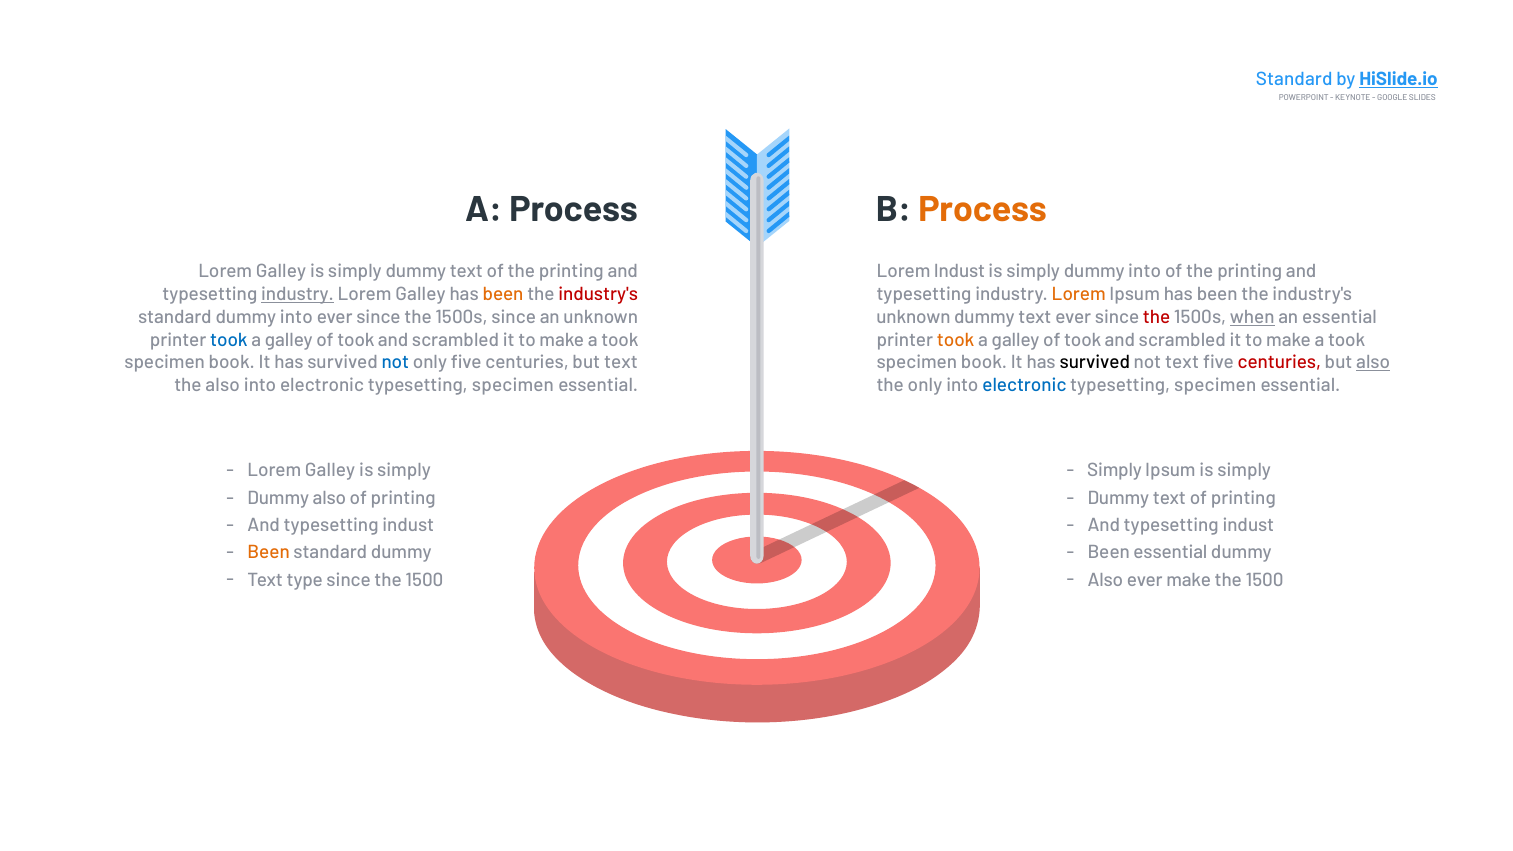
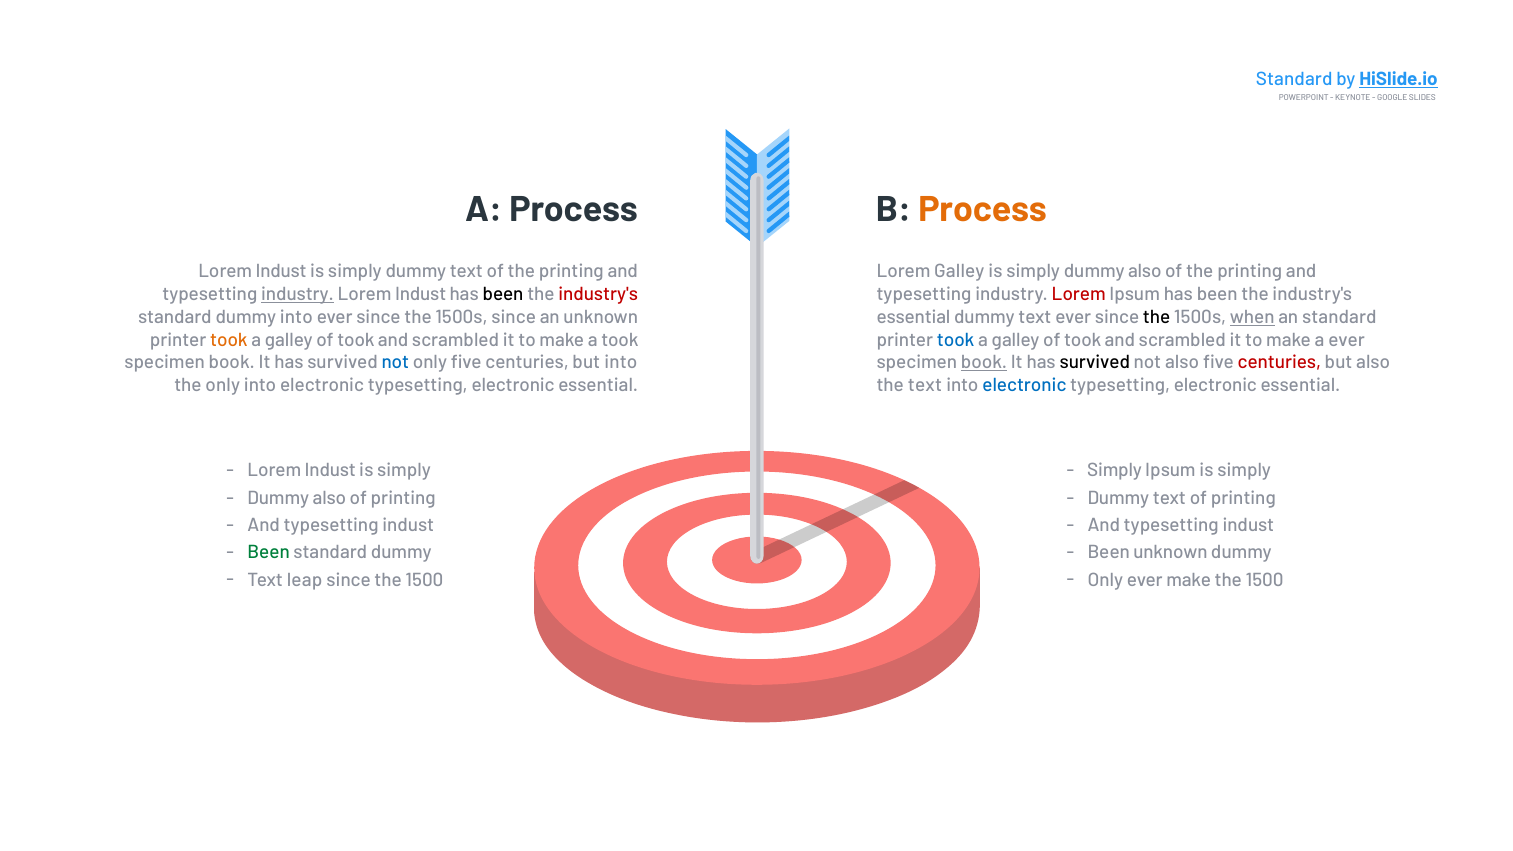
Galley: Galley -> Indust (281, 272)
Lorem Indust: Indust -> Galley (959, 272)
simply dummy into: into -> also (1145, 272)
Galley: Galley -> Indust (421, 294)
been colour: orange -> black (503, 294)
Lorem colour: orange -> red (1079, 294)
unknown: unknown -> essential (914, 317)
the colour: red -> black (1157, 317)
an essential: essential -> standard (1339, 317)
took colour: blue -> orange (229, 340)
took colour: orange -> blue (956, 340)
took: took -> ever (1347, 340)
but text: text -> into (621, 363)
book underline: none -> present (984, 363)
not text: text -> also (1182, 363)
also underline: present -> none (1373, 363)
the also: also -> only (223, 385)
specimen: specimen -> electronic (513, 385)
the only: only -> text (925, 385)
specimen: specimen -> electronic (1215, 385)
Galley: Galley -> Indust (330, 471)
Been colour: orange -> green (269, 553)
Been essential: essential -> unknown (1170, 553)
type: type -> leap (305, 580)
Also: Also -> Only (1105, 580)
